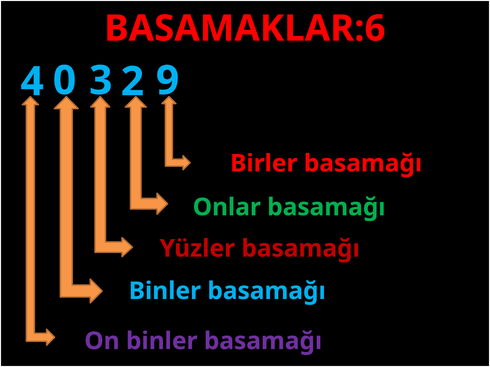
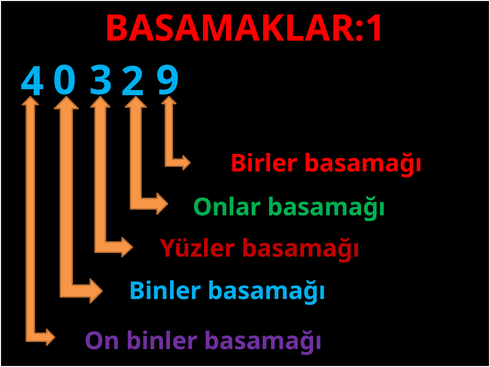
BASAMAKLAR:6: BASAMAKLAR:6 -> BASAMAKLAR:1 (245, 29)
